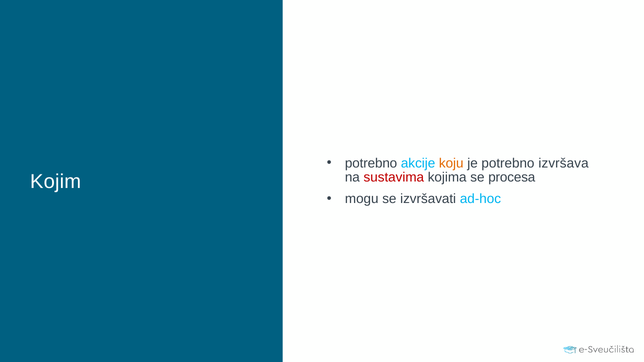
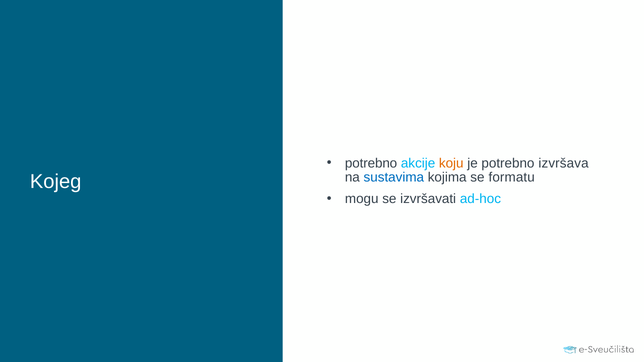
sustavima colour: red -> blue (394, 178)
procesa: procesa -> formatu (512, 178)
Kojim: Kojim -> Kojeg (56, 182)
